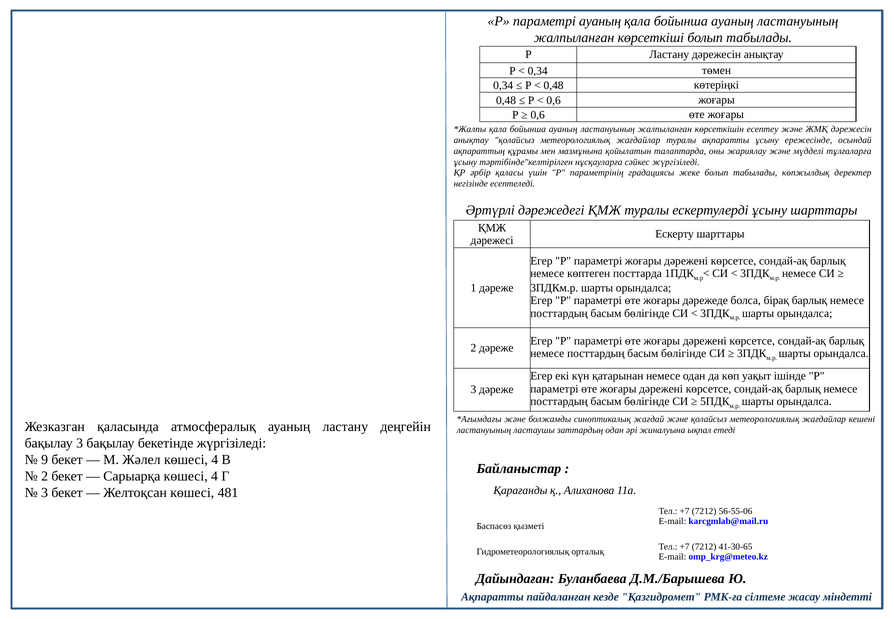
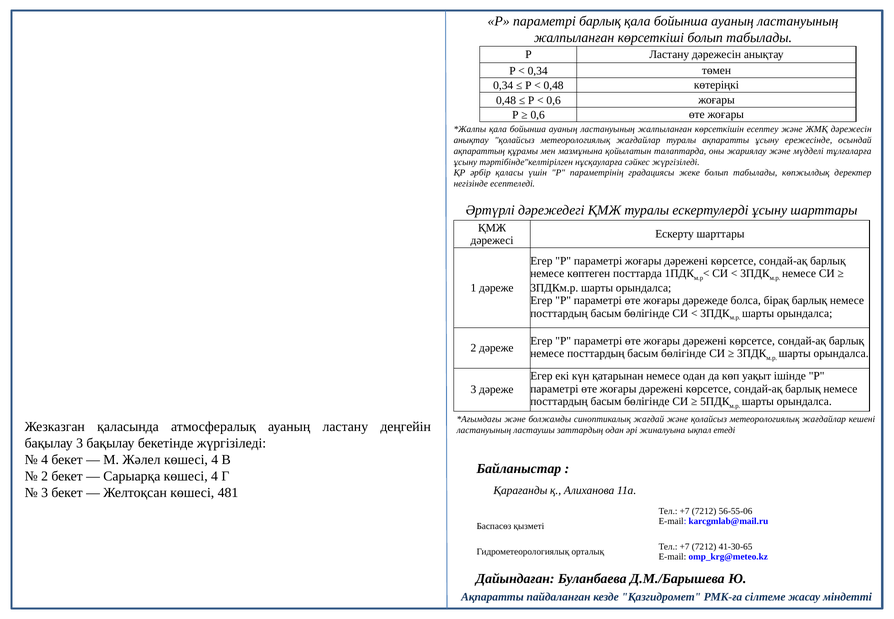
параметрі ауаның: ауаның -> барлық (600, 21)
9: 9 -> 4 (45, 460)
